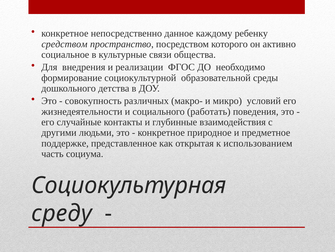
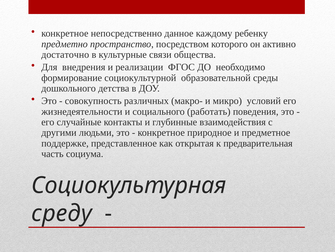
средством: средством -> предметно (64, 44)
социальное: социальное -> достаточно (65, 54)
использованием: использованием -> предварительная (258, 143)
